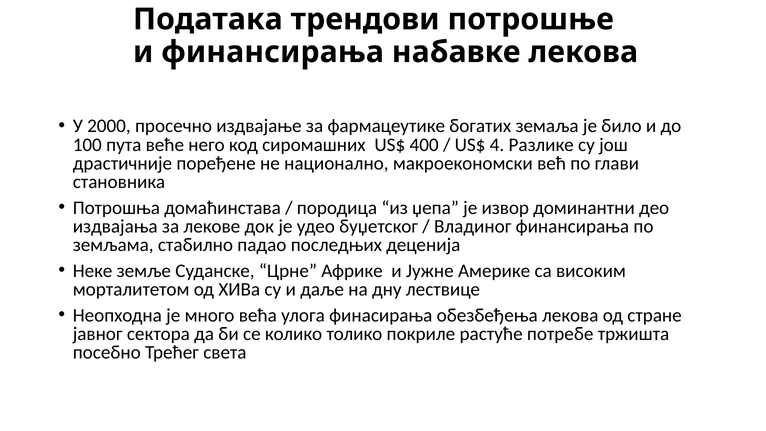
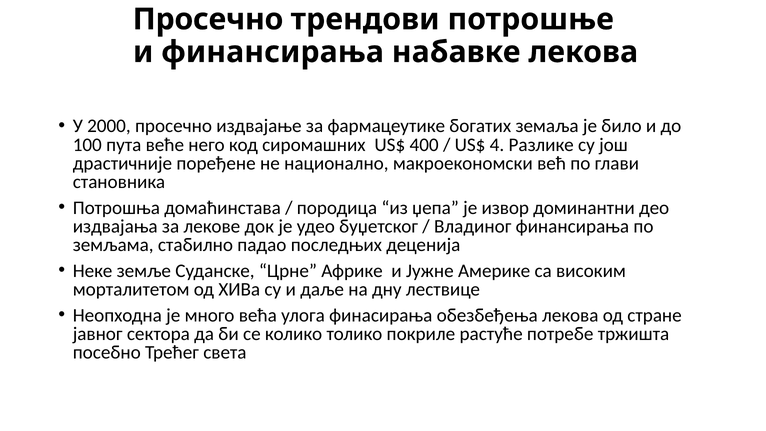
Података: Података -> Просечно (208, 19)
